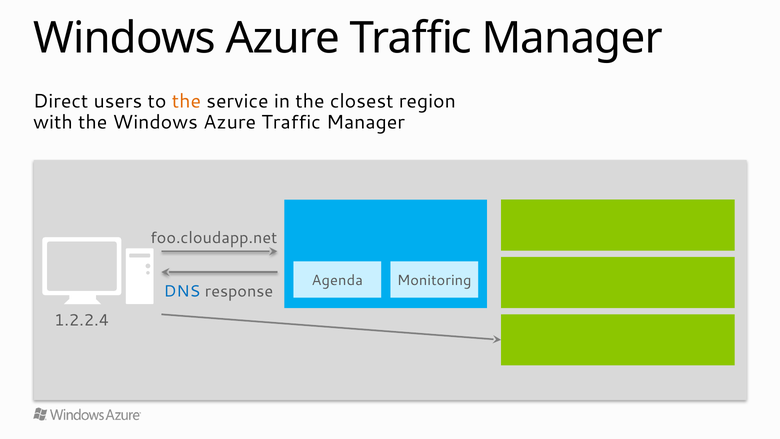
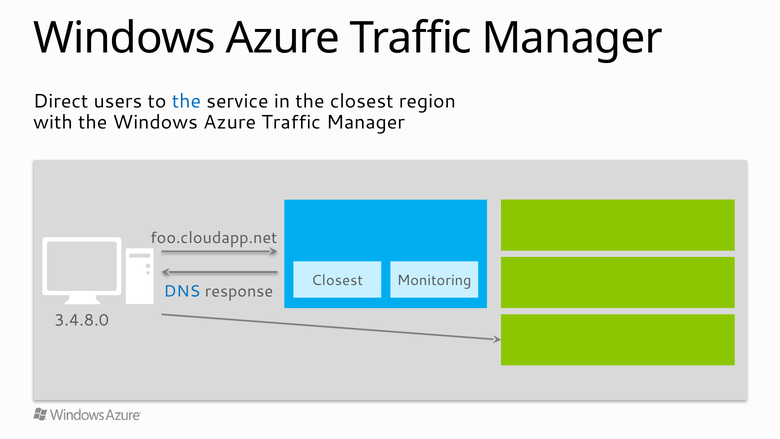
the colour: orange -> blue (186, 101)
Agenda: Agenda -> Closest (337, 280)
1.2.2.4: 1.2.2.4 -> 3.4.8.0 (82, 320)
